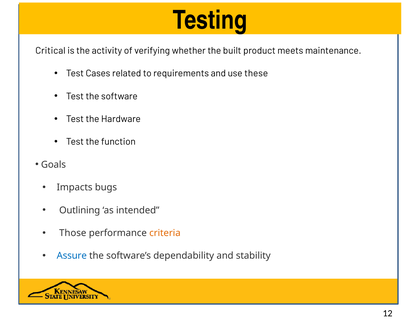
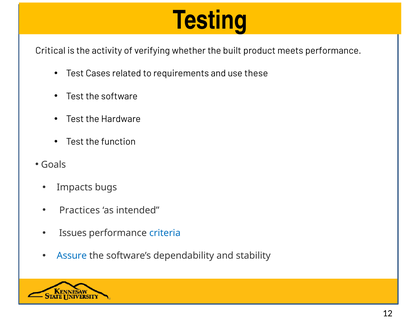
meets maintenance: maintenance -> performance (333, 51)
Outlining: Outlining -> Practices (80, 210)
Those: Those -> Issues (73, 233)
criteria colour: orange -> blue (165, 233)
